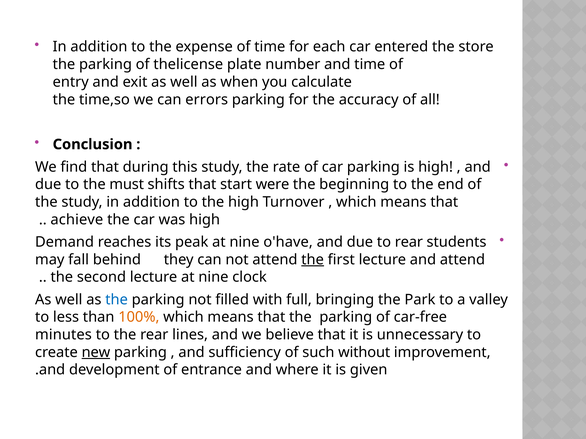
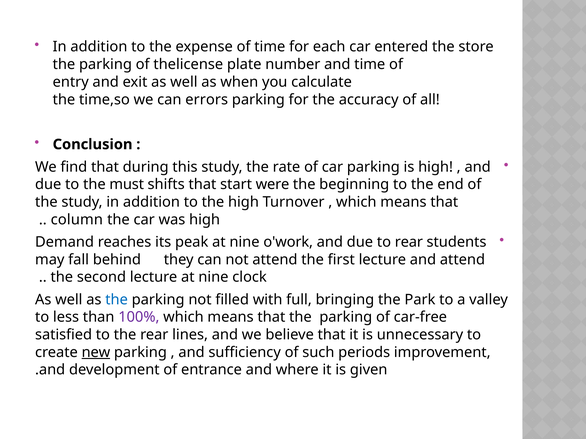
achieve: achieve -> column (77, 220)
o'have: o'have -> o'work (288, 242)
the underline: present -> none (313, 260)
100% colour: orange -> purple (139, 317)
minutes: minutes -> satisfied (64, 335)
without: without -> periods (364, 353)
